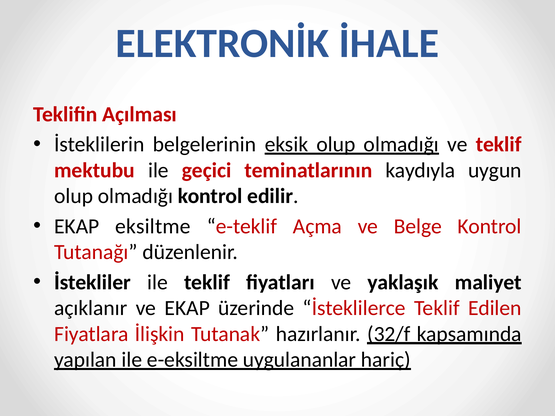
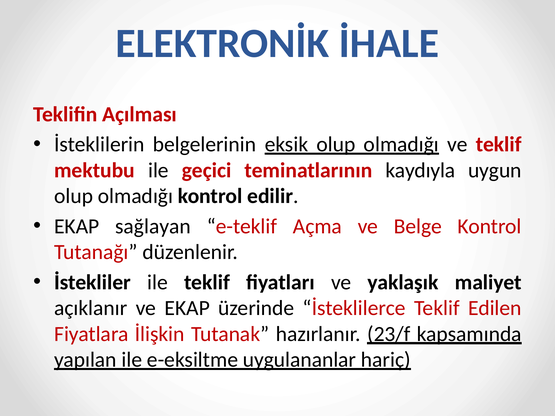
eksiltme: eksiltme -> sağlayan (153, 226)
32/f: 32/f -> 23/f (389, 334)
